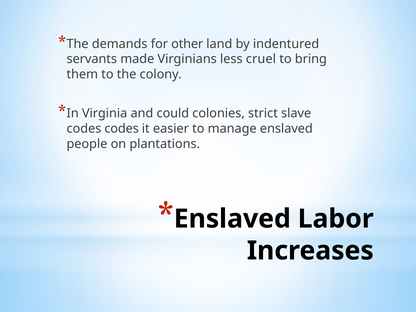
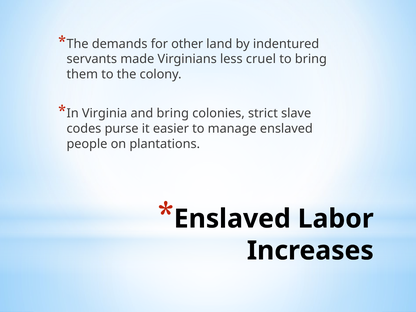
and could: could -> bring (173, 113)
codes codes: codes -> purse (122, 129)
